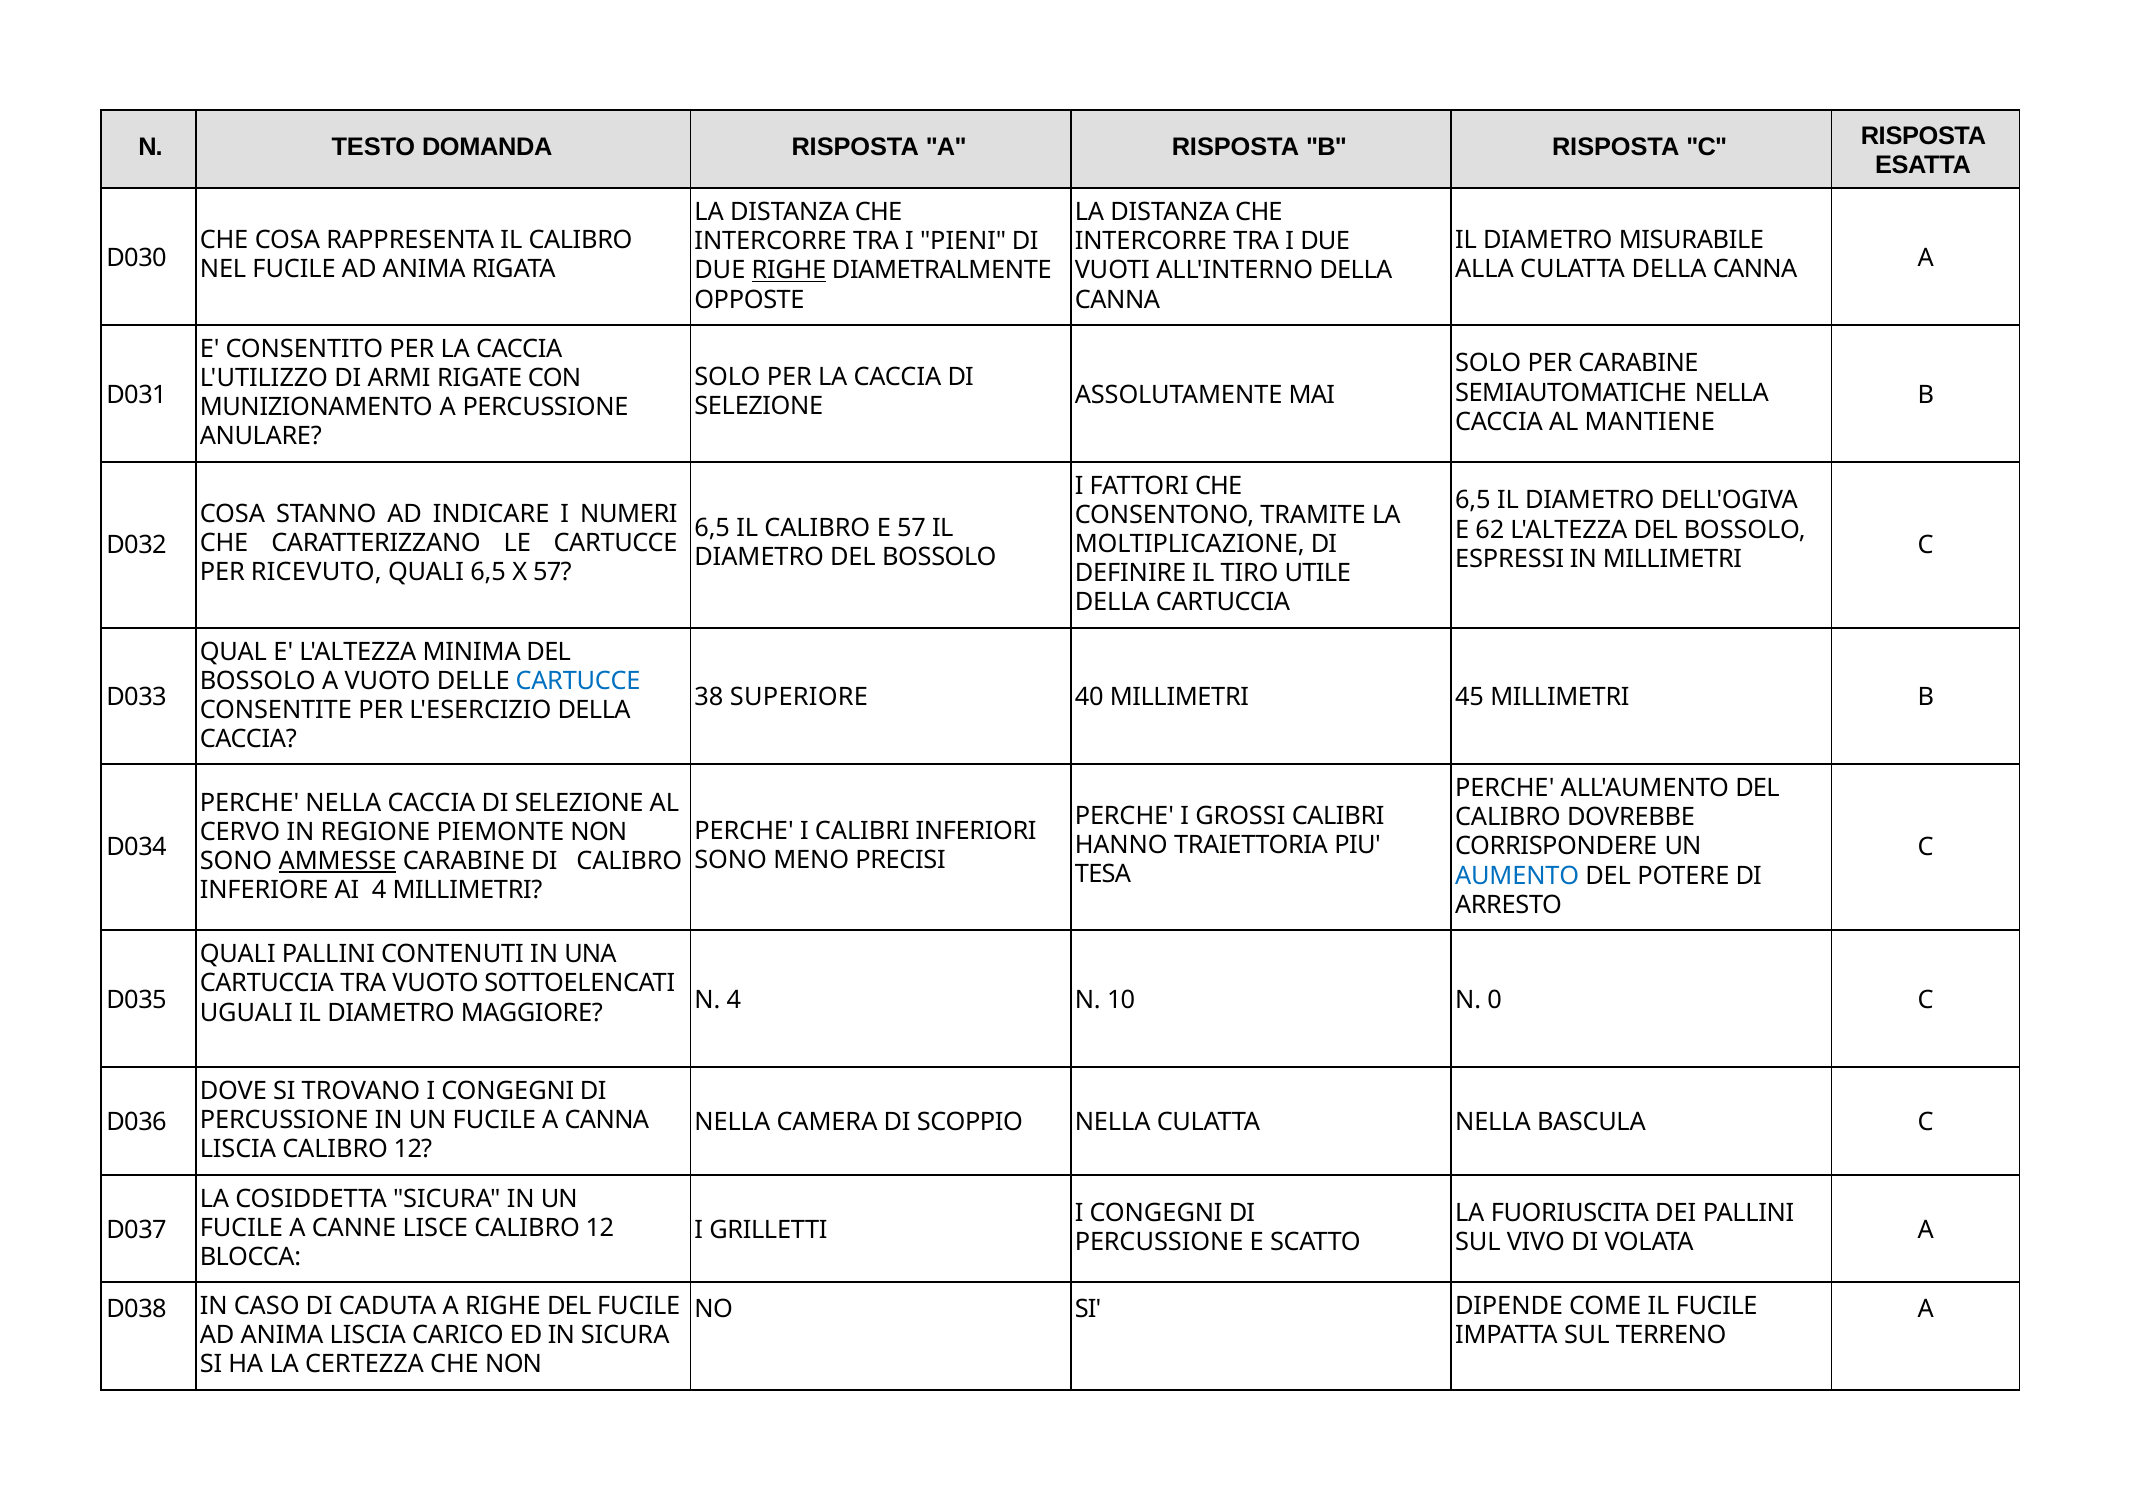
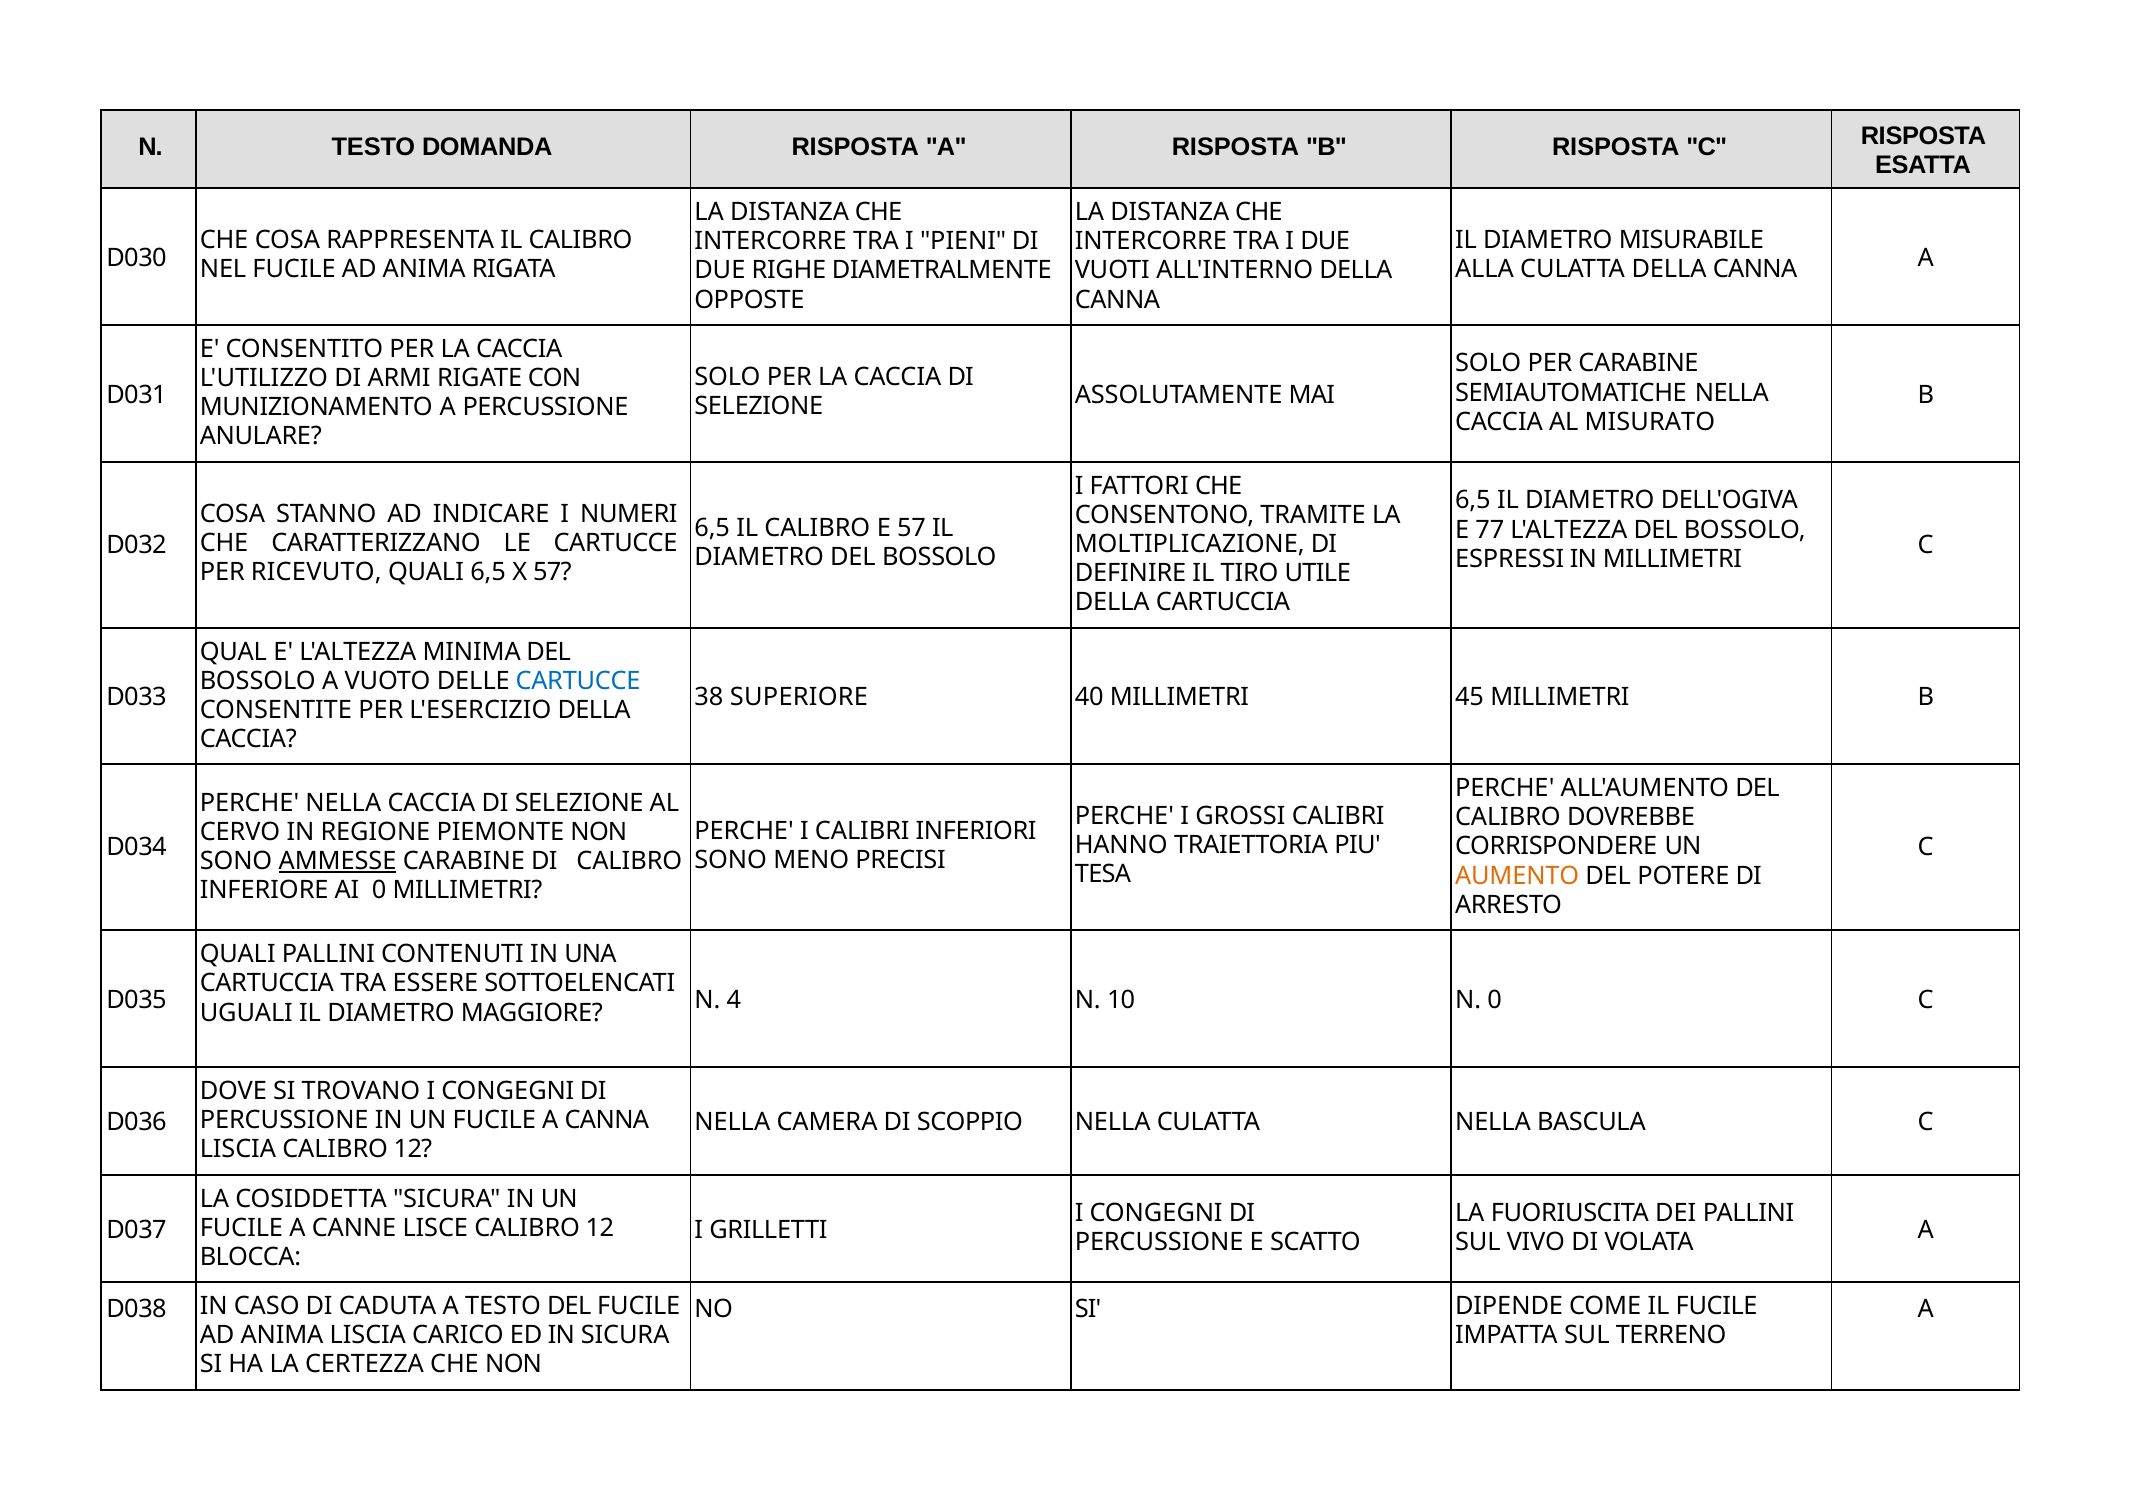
RIGHE underline: present -> none (789, 271)
MANTIENE: MANTIENE -> MISURATO (1650, 422)
62: 62 -> 77 (1490, 530)
AUMENTO colour: blue -> orange (1517, 876)
AI 4: 4 -> 0 (379, 891)
TRA VUOTO: VUOTO -> ESSERE (435, 983)
A RIGHE: RIGHE -> TESTO (503, 1306)
